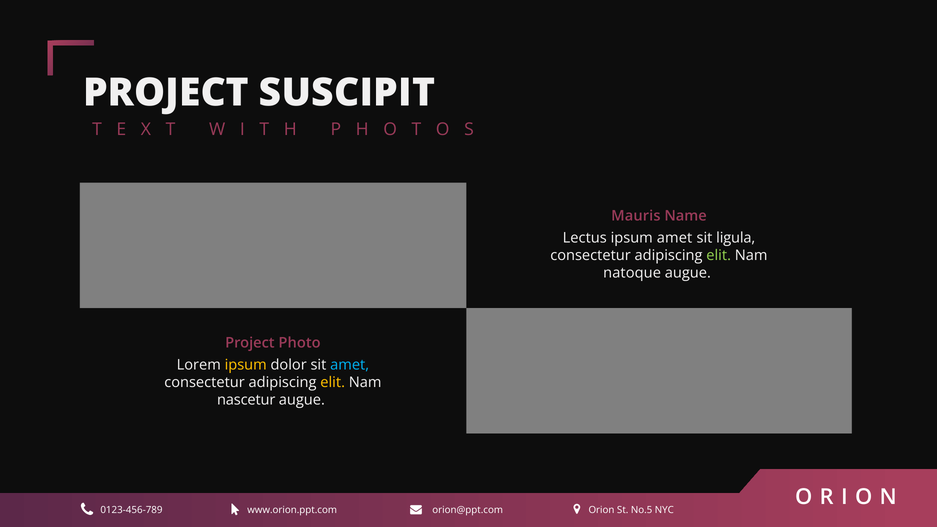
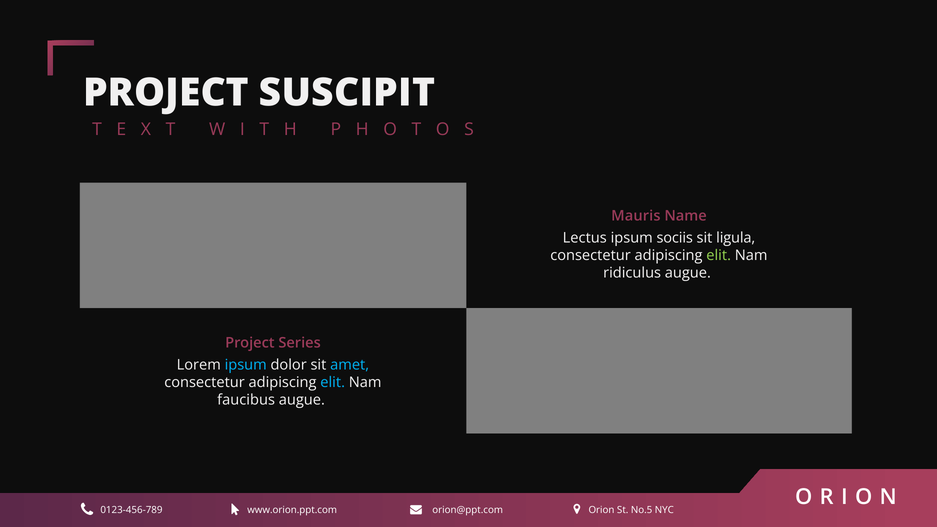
ipsum amet: amet -> sociis (675, 238)
natoque: natoque -> ridiculus (632, 273)
Photo: Photo -> Series (300, 343)
ipsum colour: yellow -> light blue (246, 365)
elit colour: yellow -> light blue (333, 382)
nascetur: nascetur -> faucibus (246, 400)
